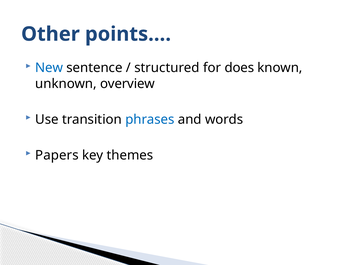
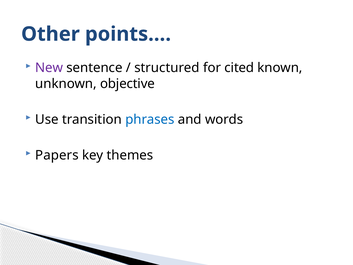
New colour: blue -> purple (49, 68)
does: does -> cited (239, 68)
overview: overview -> objective (127, 84)
